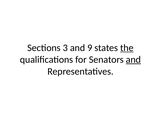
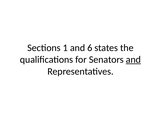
3: 3 -> 1 (65, 48)
9: 9 -> 6 (90, 48)
the underline: present -> none (127, 48)
